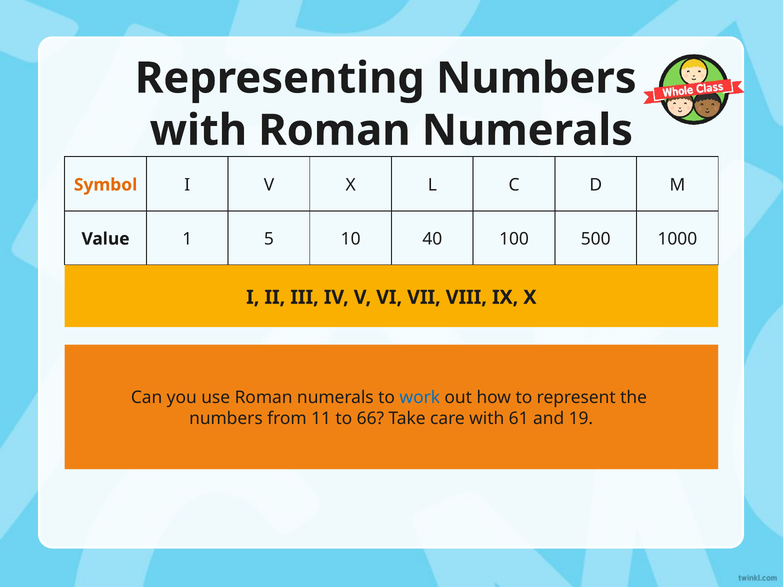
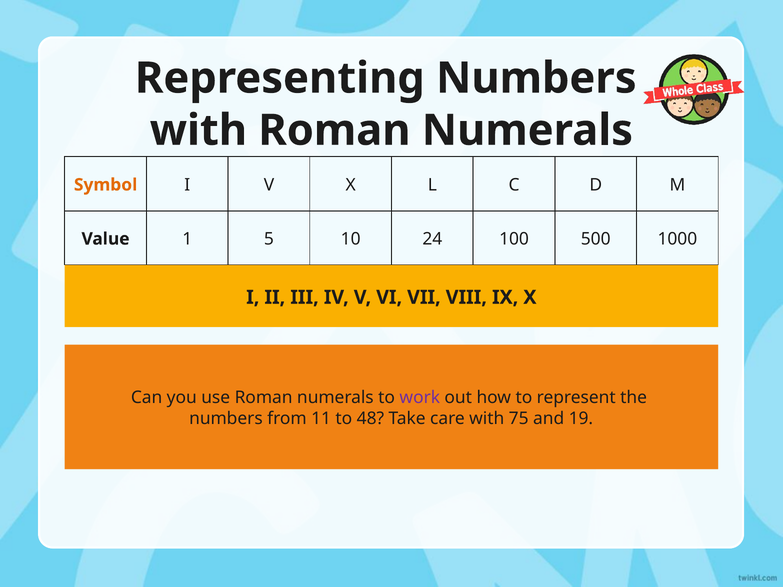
40: 40 -> 24 (432, 239)
work colour: blue -> purple (420, 398)
66: 66 -> 48 (370, 419)
61: 61 -> 75 (519, 419)
